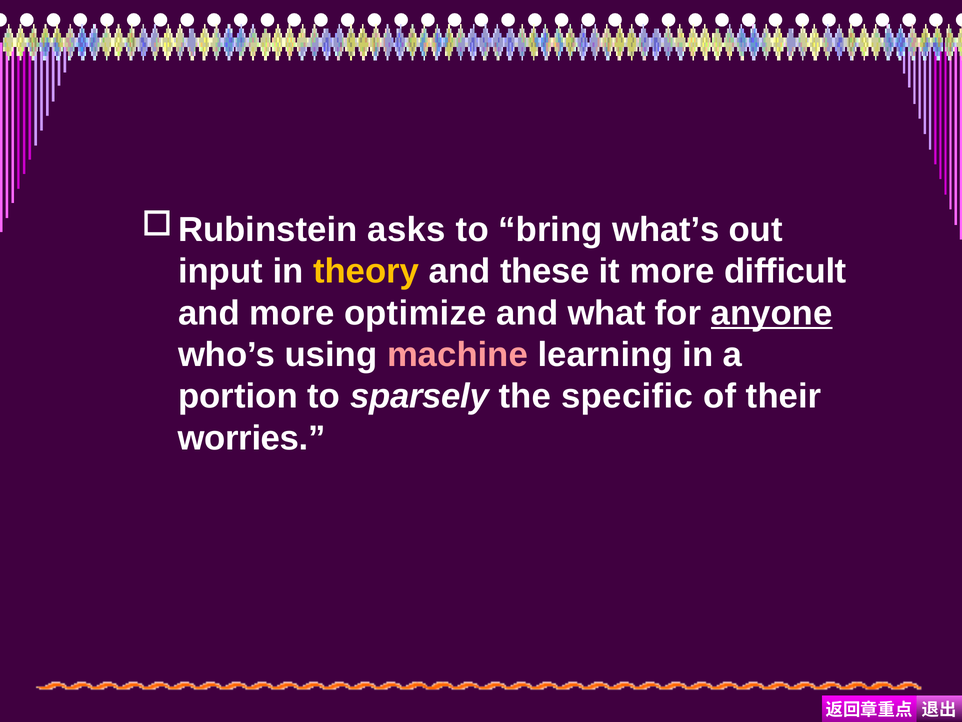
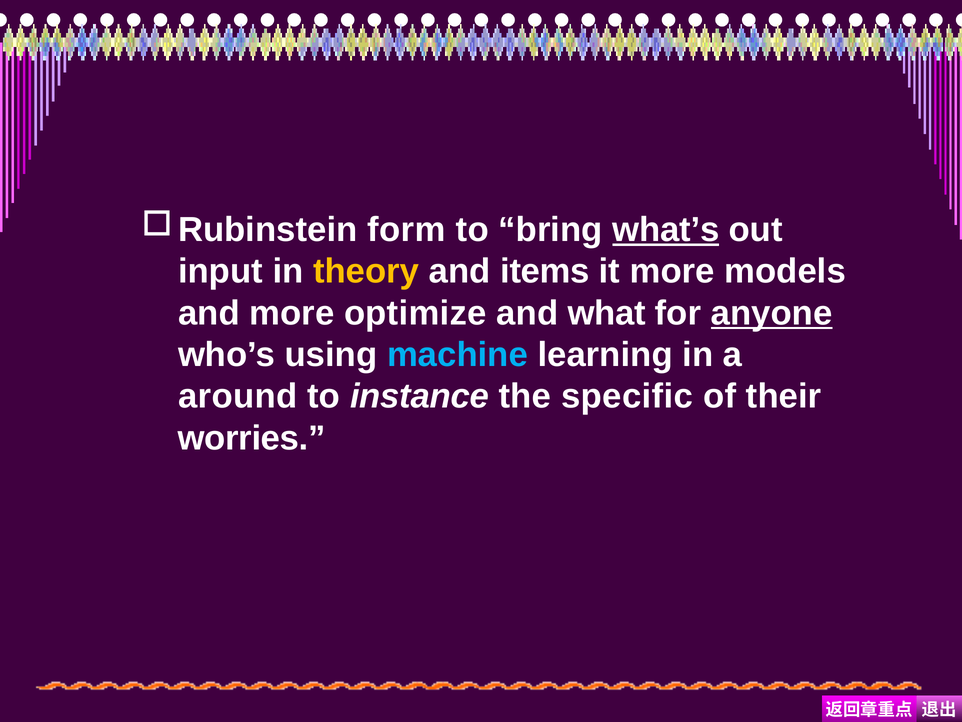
asks: asks -> form (407, 230)
what’s underline: none -> present (666, 230)
these: these -> items (545, 271)
difficult: difficult -> models (785, 271)
machine colour: pink -> light blue (458, 355)
portion: portion -> around (238, 396)
sparsely: sparsely -> instance (420, 396)
